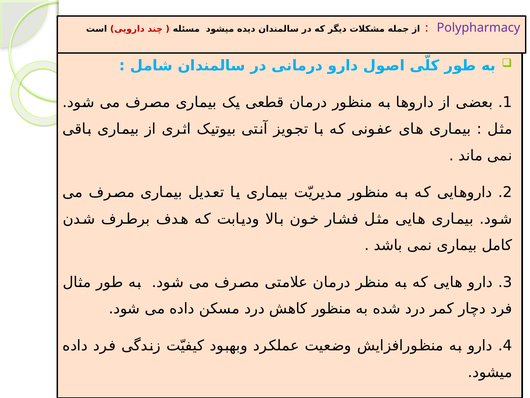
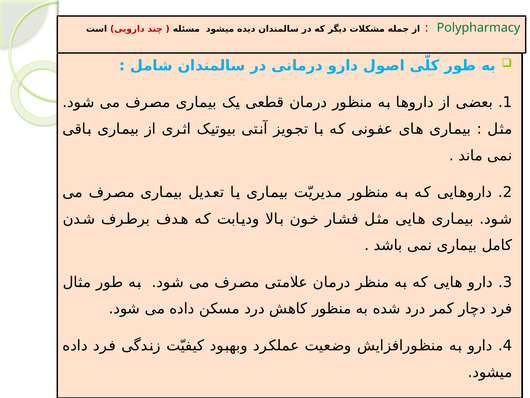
Polypharmacy colour: purple -> green (479, 28)
